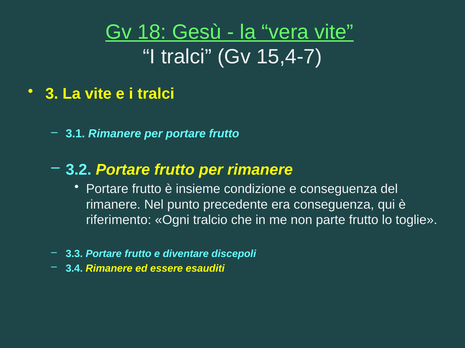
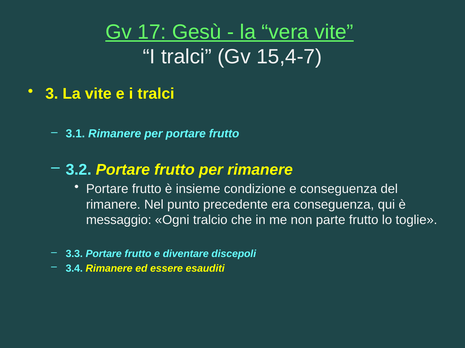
18: 18 -> 17 (152, 32)
riferimento: riferimento -> messaggio (119, 220)
